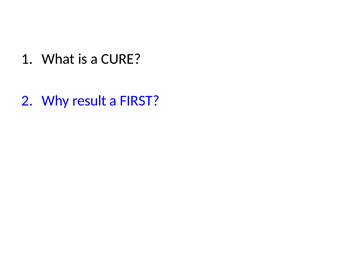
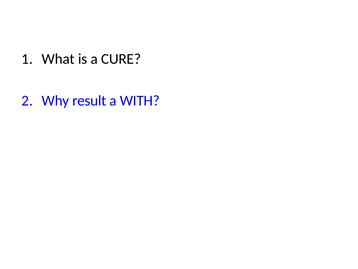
FIRST: FIRST -> WITH (140, 101)
